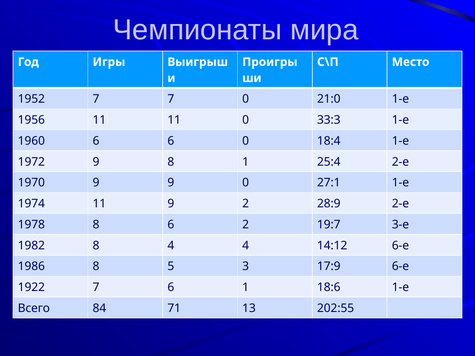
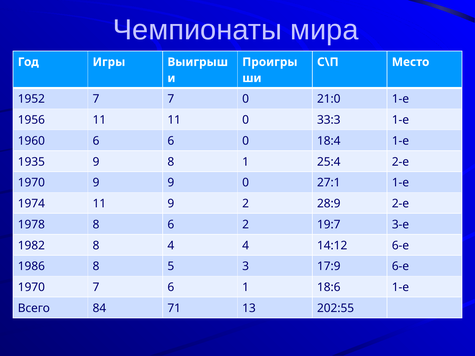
1972: 1972 -> 1935 (31, 162)
1922: 1922 -> 1970 (31, 287)
